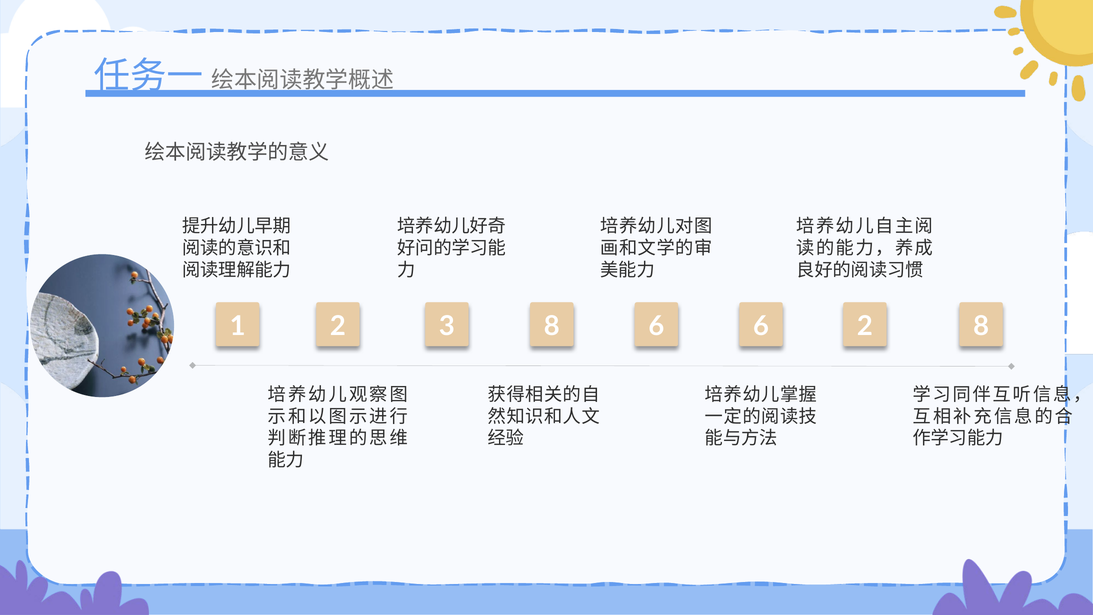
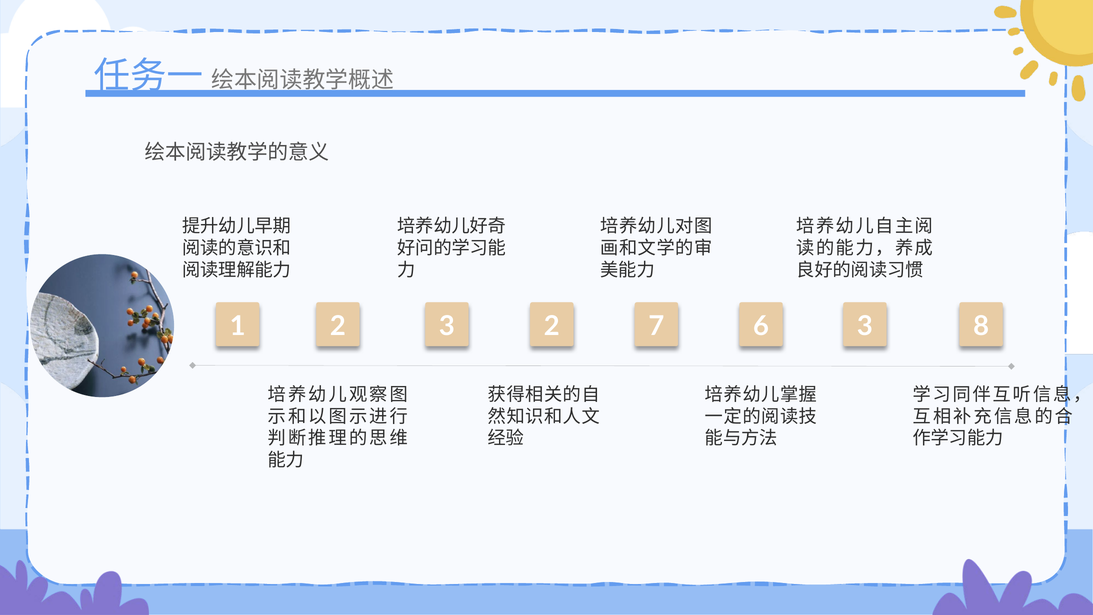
1 8: 8 -> 2 (552, 326)
2 6: 6 -> 7 (656, 326)
6 2: 2 -> 3 (865, 326)
